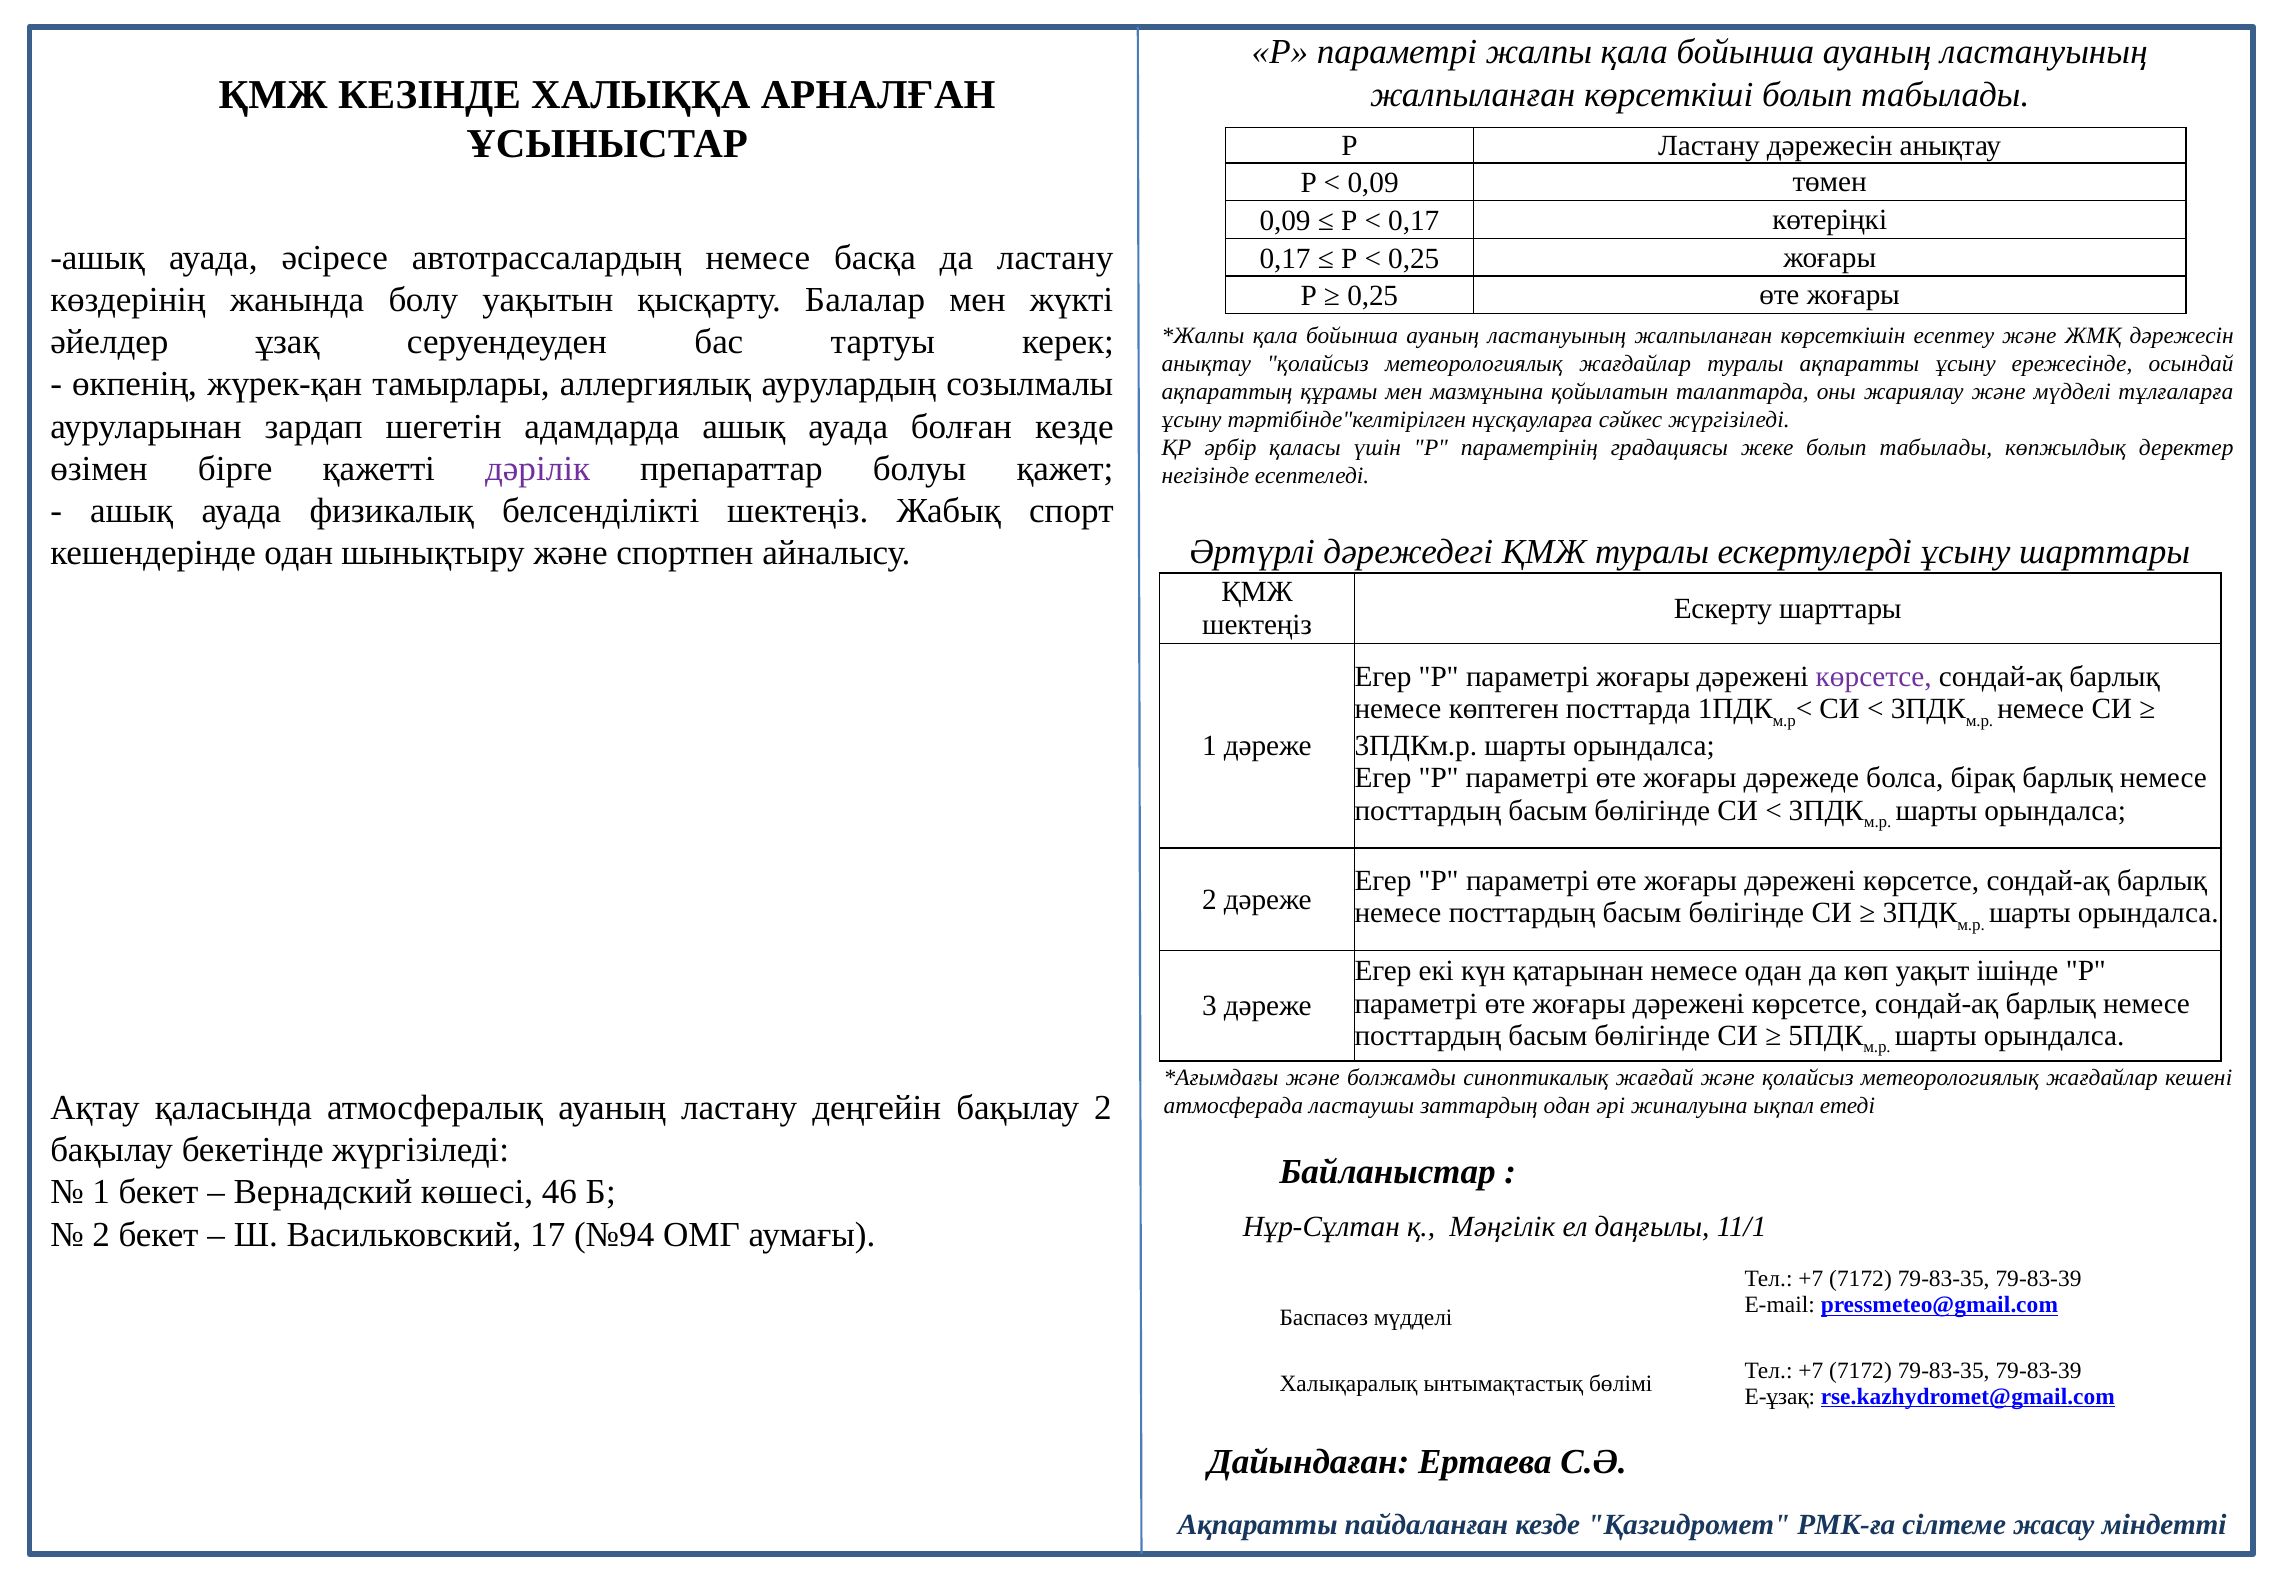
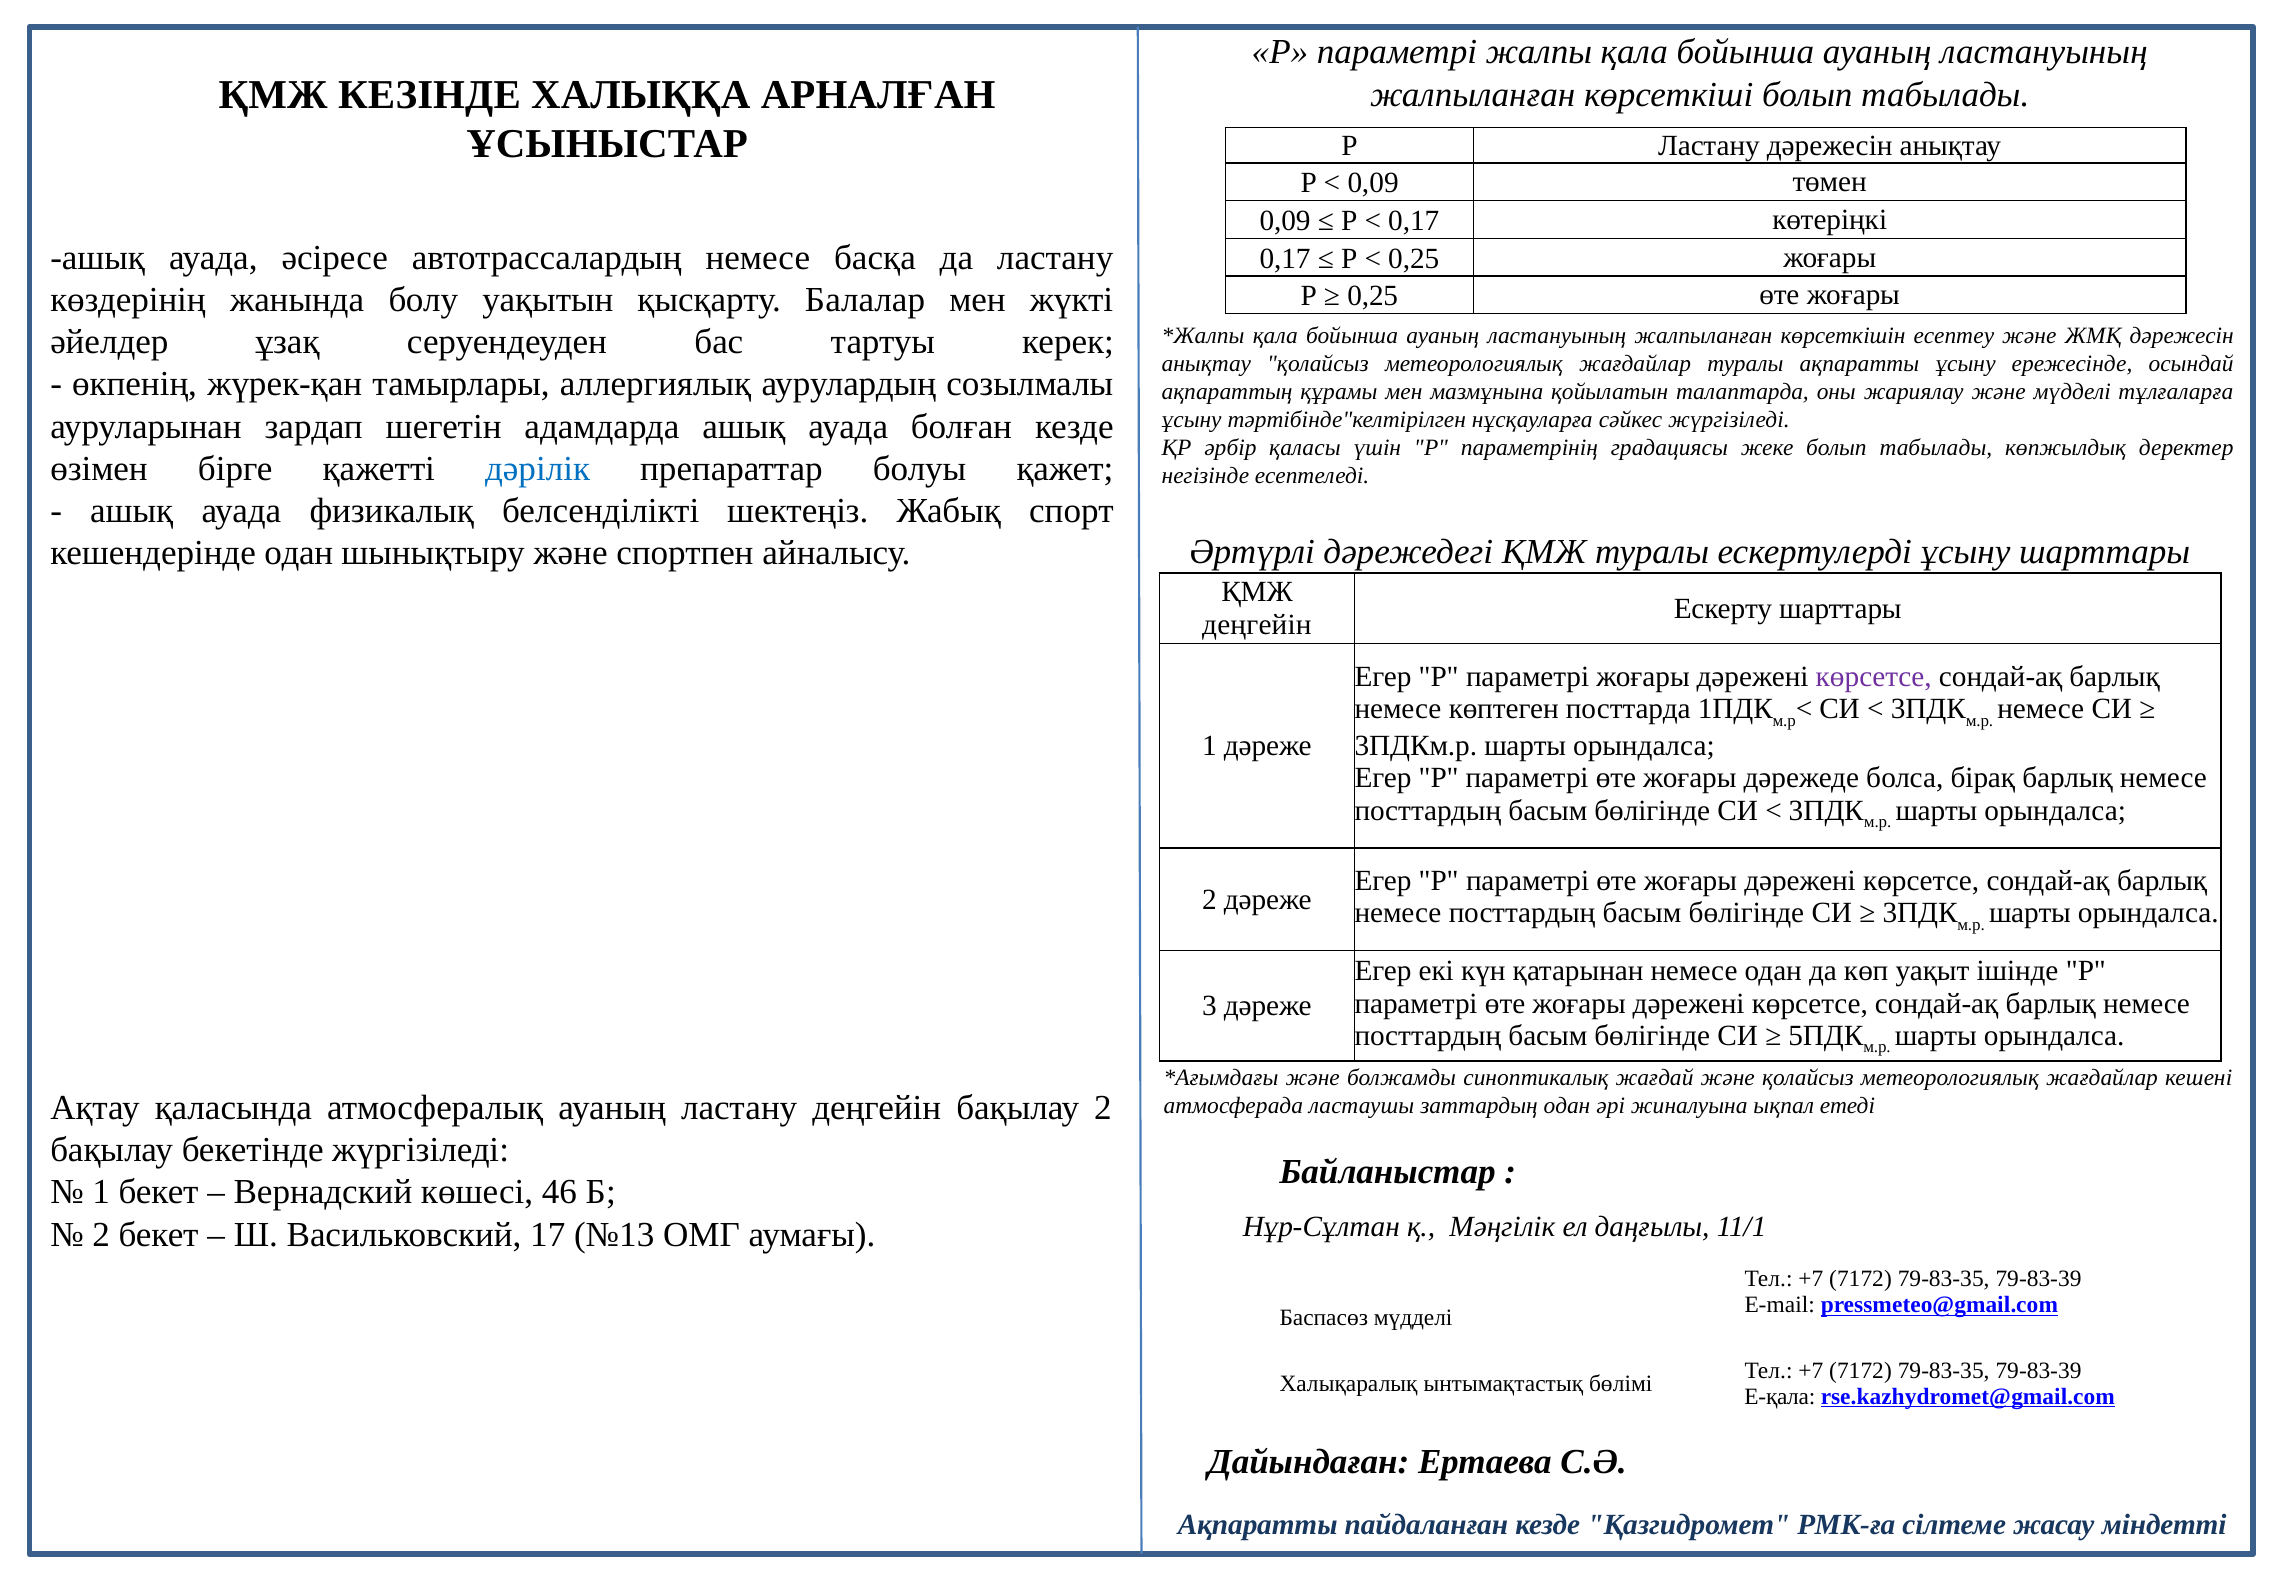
дәрілік colour: purple -> blue (538, 468)
шектеңіз: шектеңіз -> деңгейін (1257, 624)
№94: №94 -> №13 (614, 1234)
E-ұзақ: E-ұзақ -> E-қала (1780, 1396)
